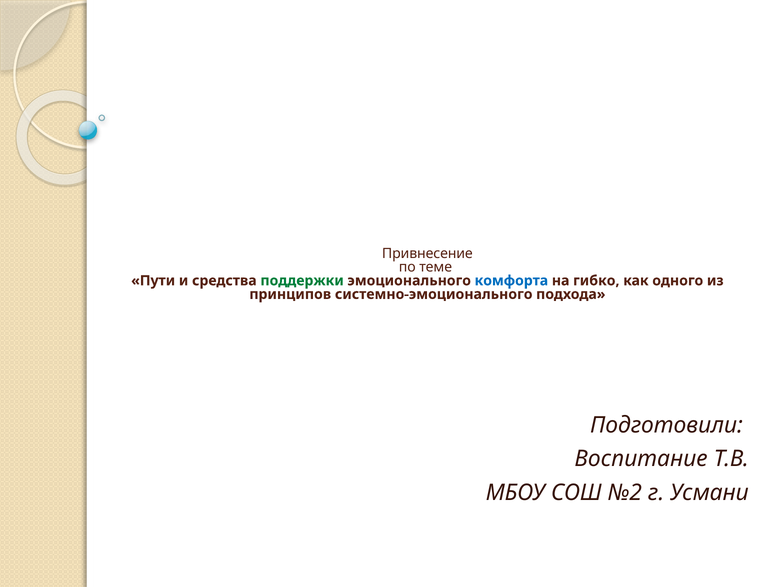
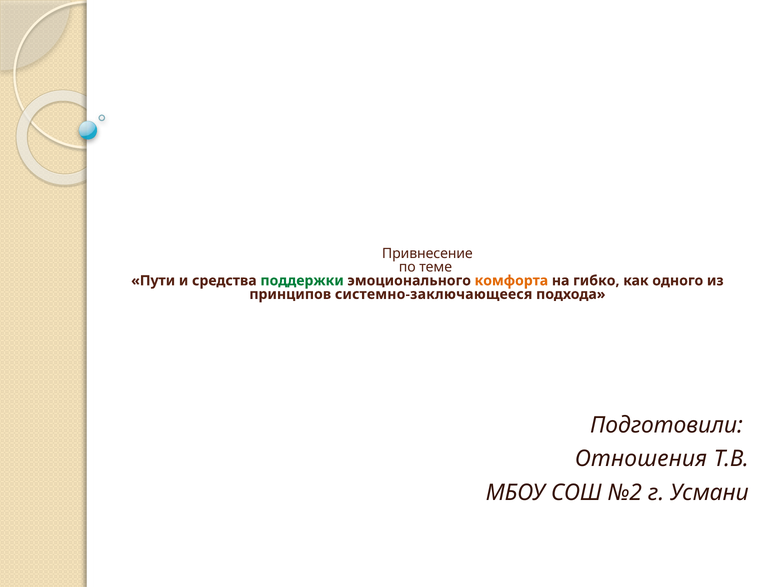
комфорта colour: blue -> orange (511, 281)
системно-эмоционального: системно-эмоционального -> системно-заключающееся (434, 294)
Воспитание: Воспитание -> Отношения (641, 459)
